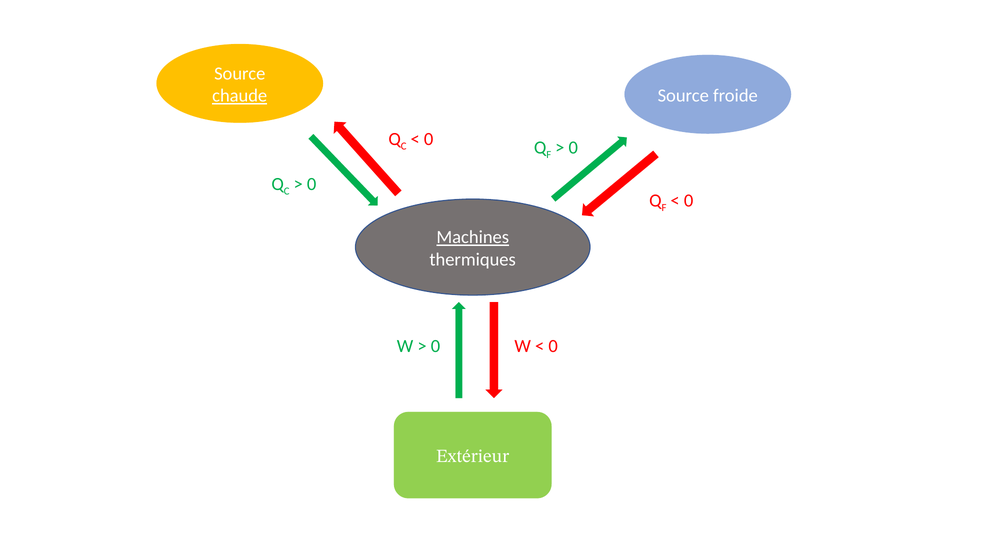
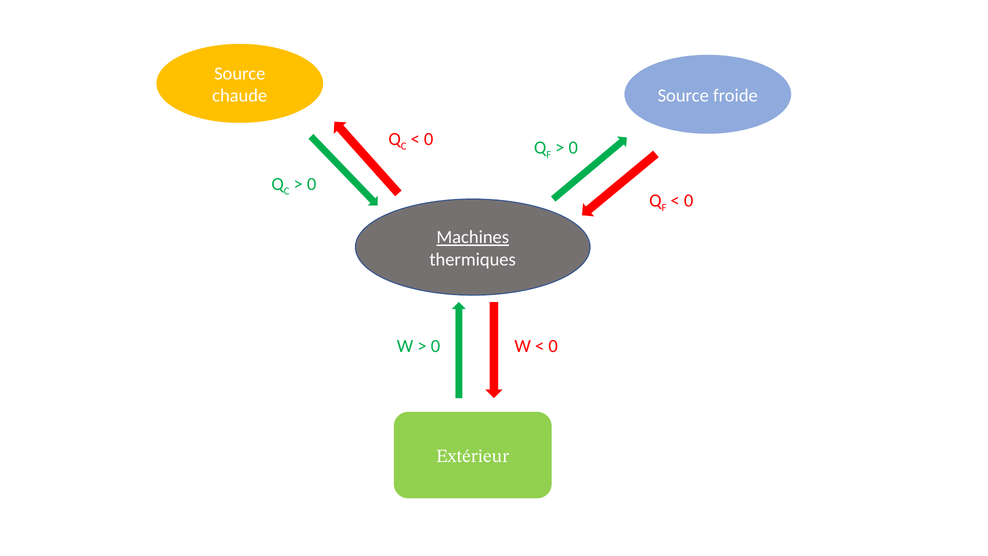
chaude underline: present -> none (240, 96)
